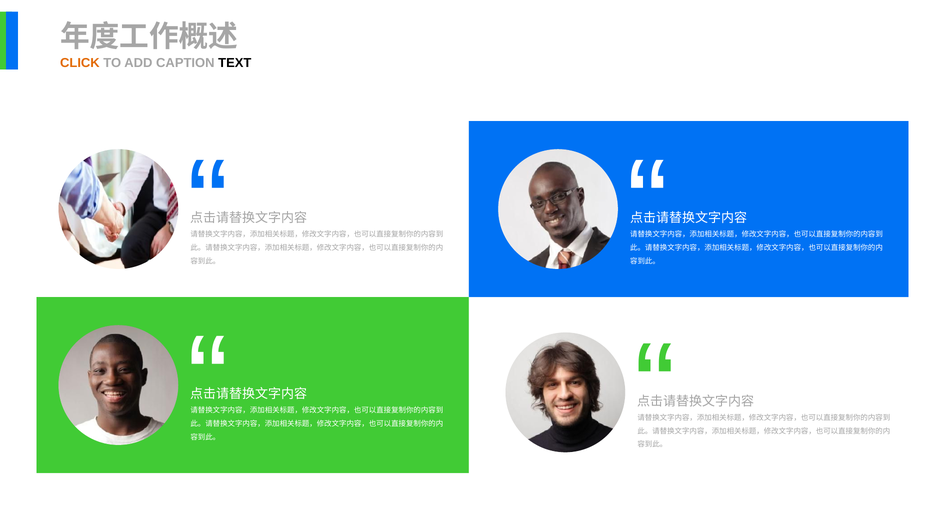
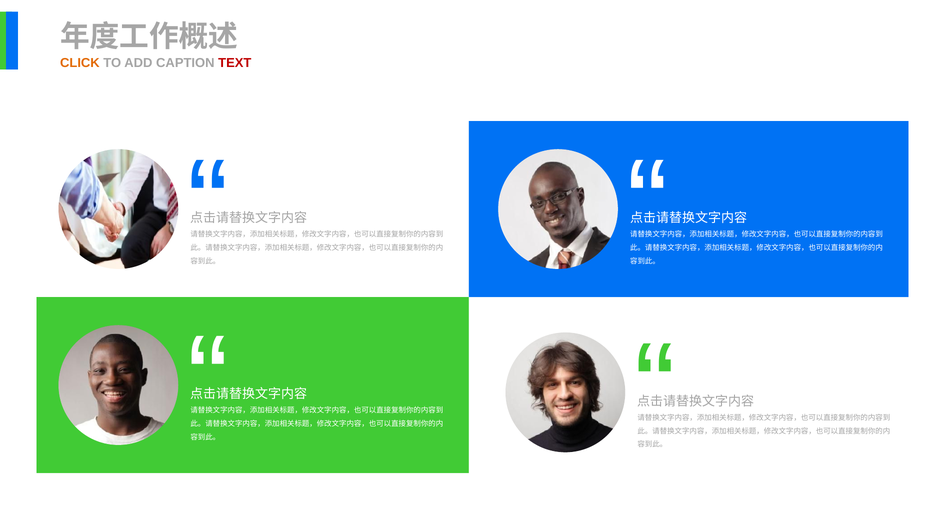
TEXT colour: black -> red (235, 63)
